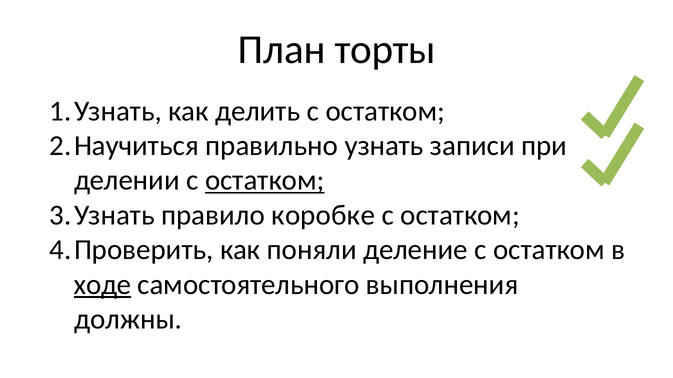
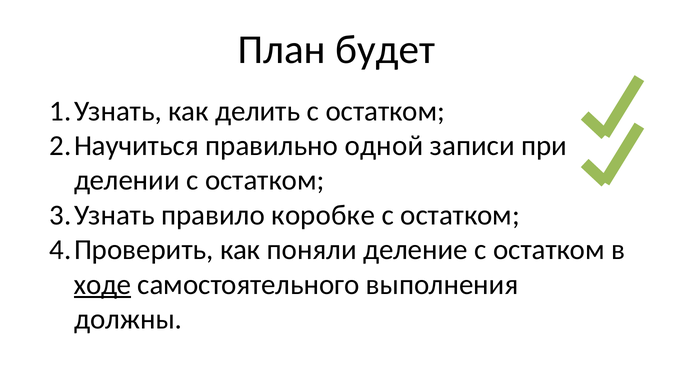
торты: торты -> будет (385, 50)
узнать: узнать -> одной (384, 146)
остатком underline: present -> none (265, 181)
